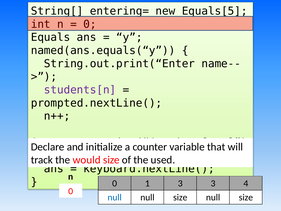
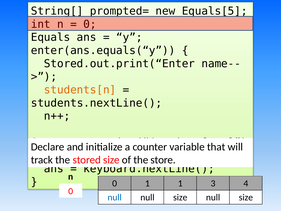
entering=: entering= -> prompted= (119, 11)
named(ans.equals(“y: named(ans.equals(“y -> enter(ans.equals(“y (103, 50)
String.out.print(“Enter: String.out.print(“Enter -> Stored.out.print(“Enter (119, 64)
students[n colour: purple -> orange (80, 90)
prompted.nextLine(: prompted.nextLine( -> students.nextLine( (97, 103)
would: would -> stored (87, 160)
used: used -> store (163, 160)
1 3: 3 -> 1 (180, 183)
